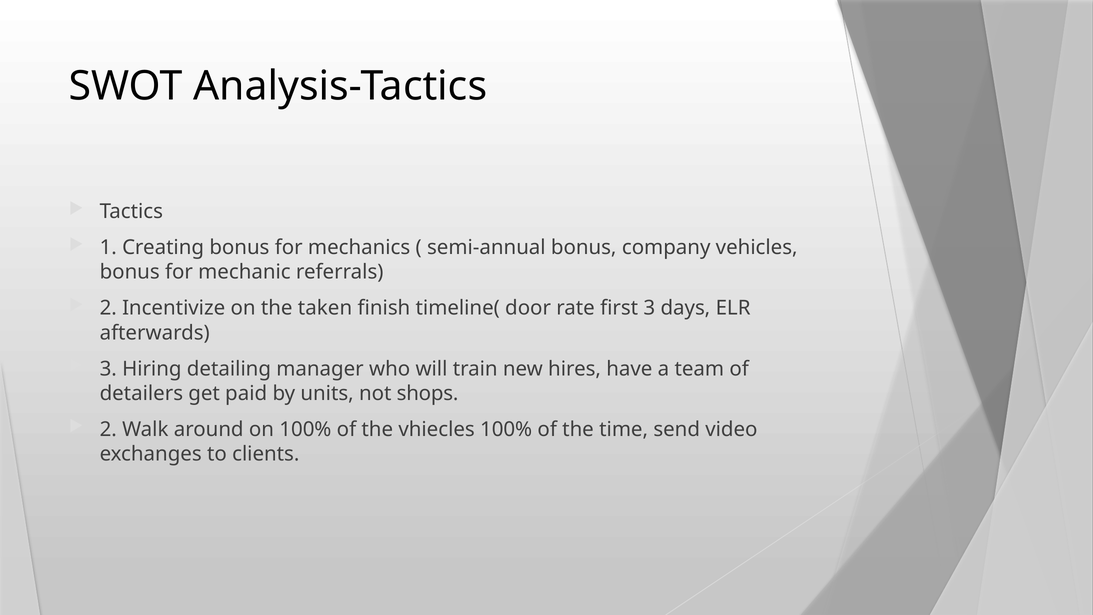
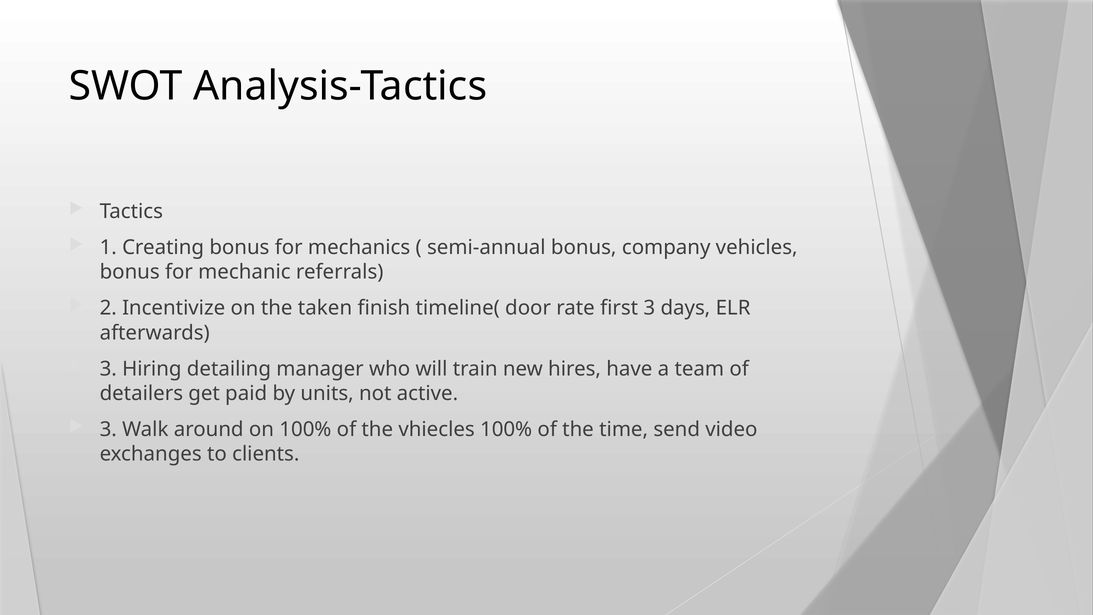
shops: shops -> active (427, 393)
2: 2 -> 3 (108, 429)
